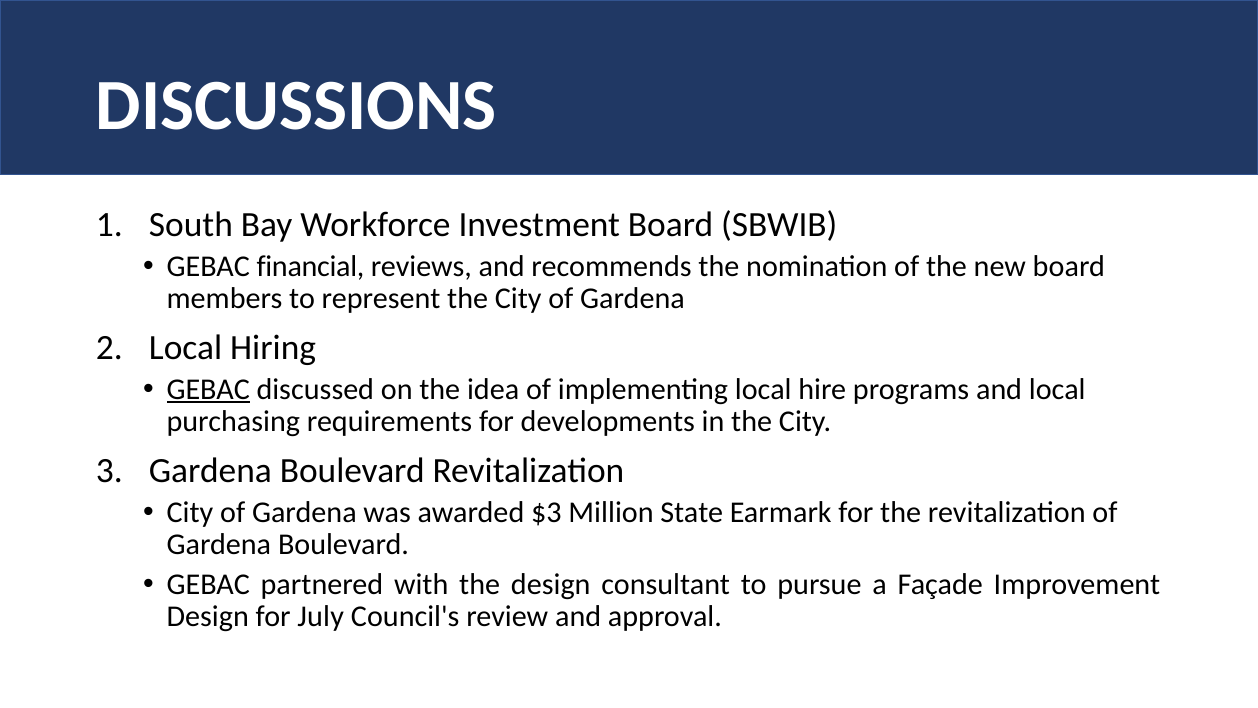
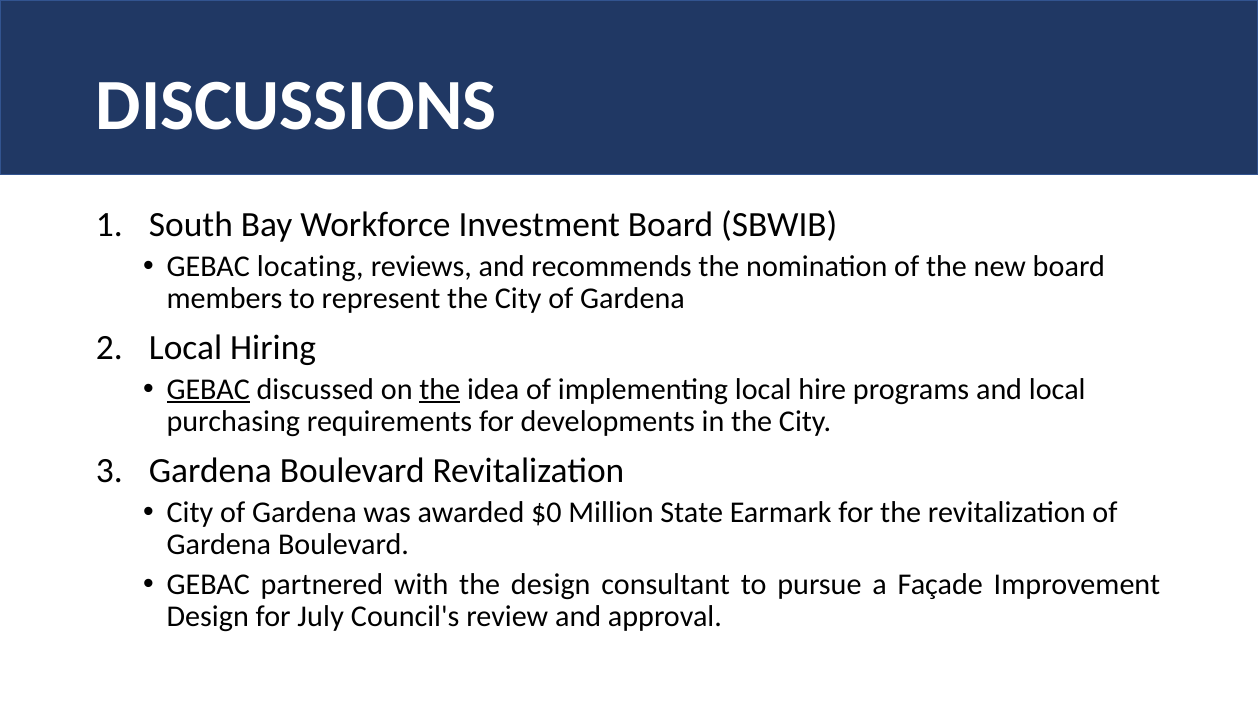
financial: financial -> locating (310, 266)
the underline: none -> present (440, 389)
$3: $3 -> $0 (546, 512)
